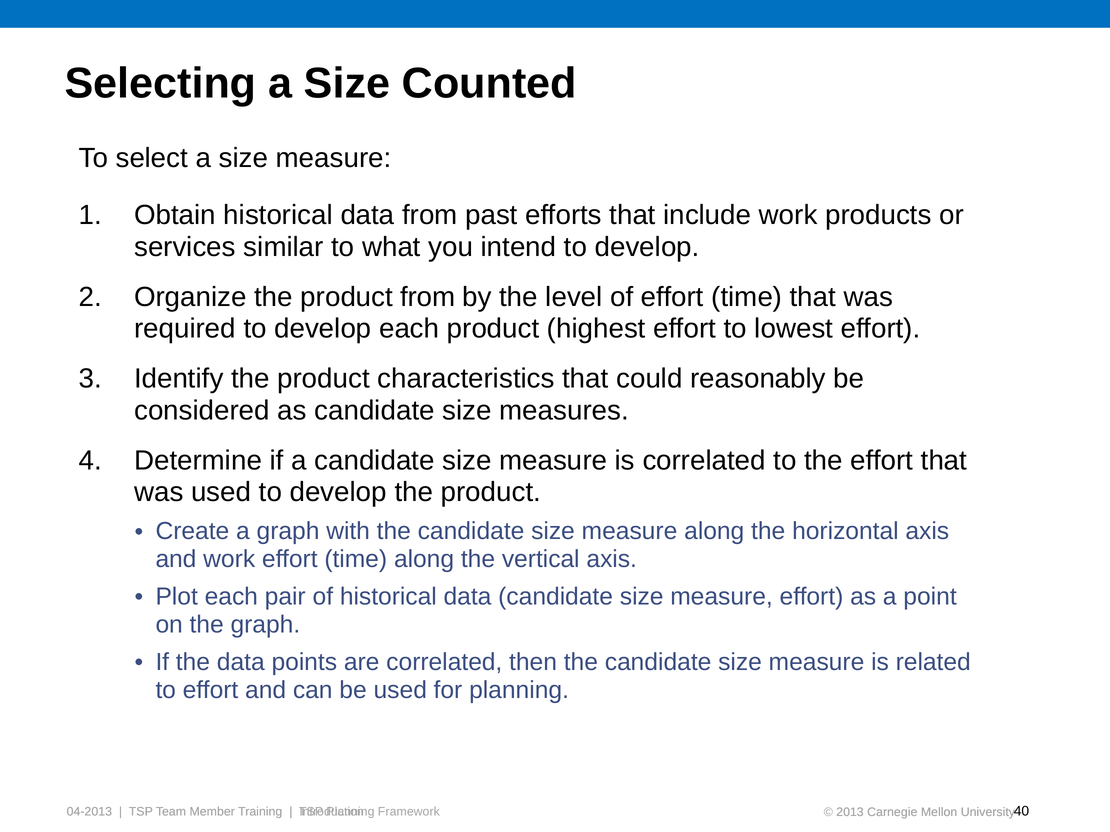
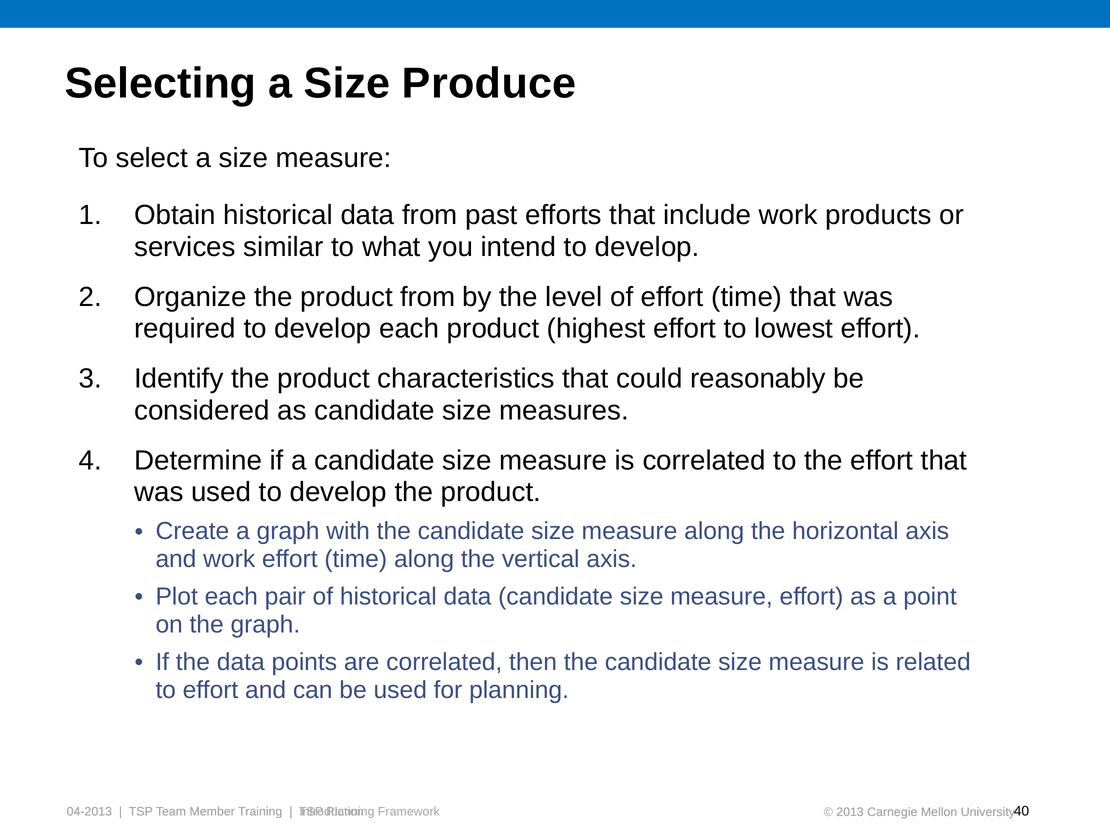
Counted: Counted -> Produce (489, 84)
